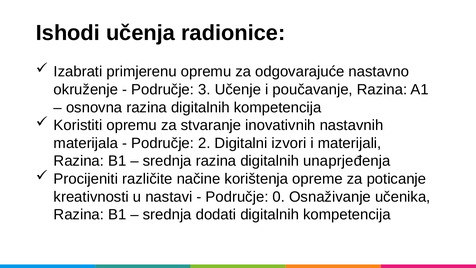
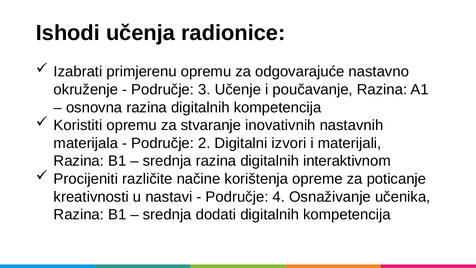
unaprjeđenja: unaprjeđenja -> interaktivnom (347, 161)
0: 0 -> 4 (279, 197)
